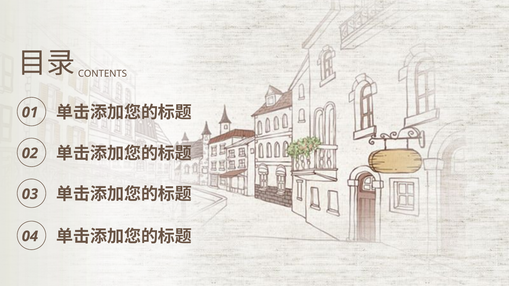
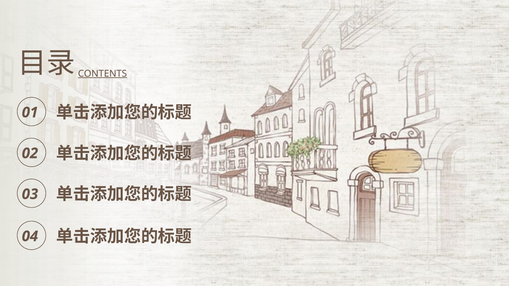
CONTENTS underline: none -> present (102, 74)
